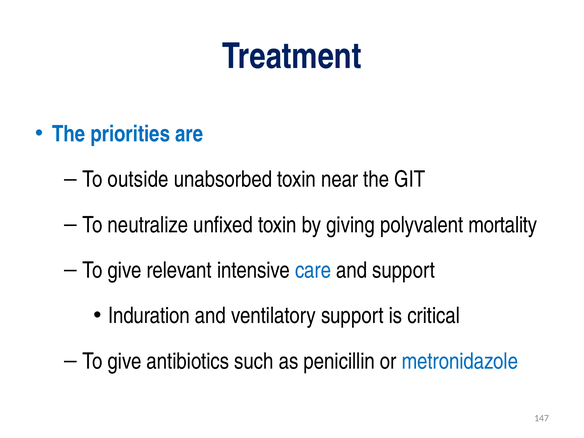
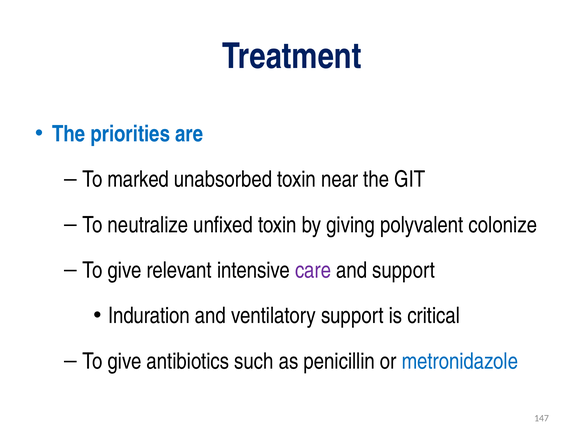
outside: outside -> marked (138, 179)
mortality: mortality -> colonize (503, 225)
care colour: blue -> purple (313, 270)
